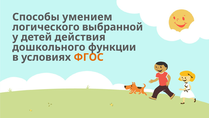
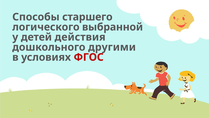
умением: умением -> старшего (87, 17)
функции: функции -> другими (112, 47)
ФГОС colour: orange -> red (89, 57)
